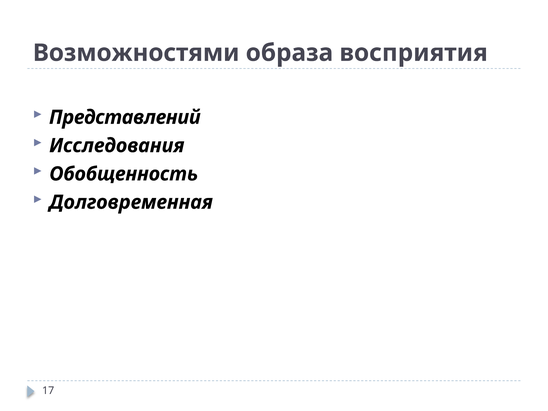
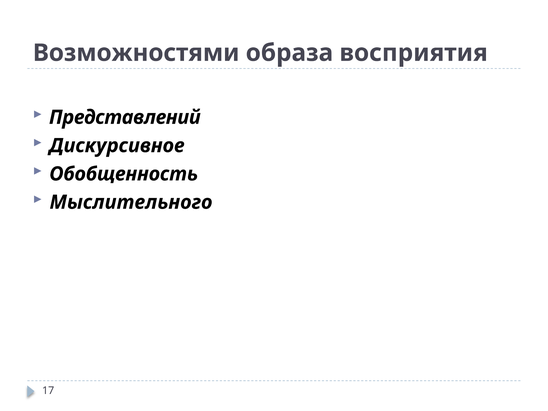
Исследования: Исследования -> Дискурсивное (117, 146)
Долговременная: Долговременная -> Мыслительного (131, 202)
